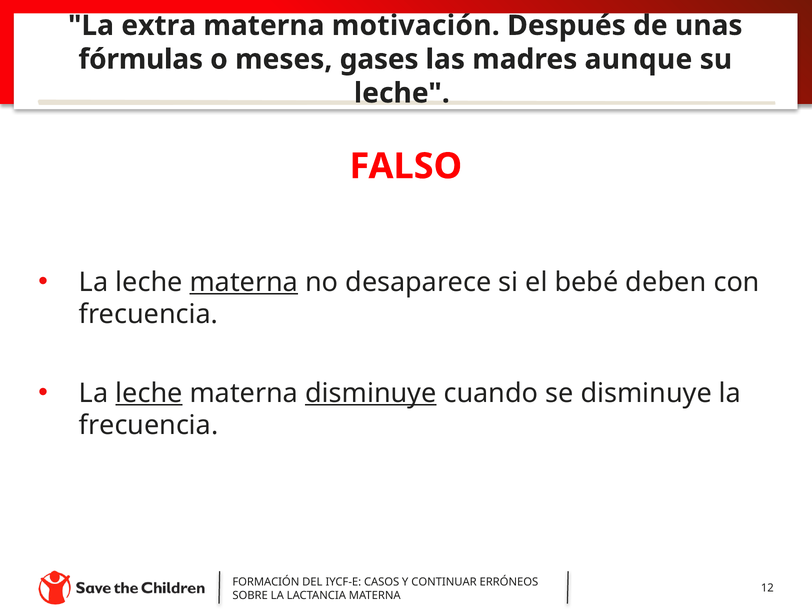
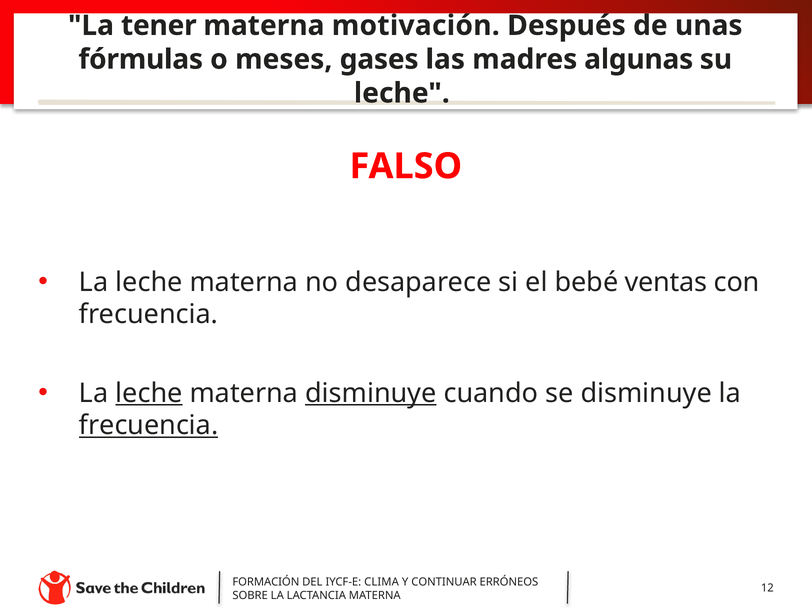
extra: extra -> tener (159, 26)
aunque: aunque -> algunas (639, 59)
materna underline: present -> none (244, 282)
deben: deben -> ventas (666, 282)
frecuencia underline: none -> present (149, 426)
CASOS: CASOS -> CLIMA (382, 582)
